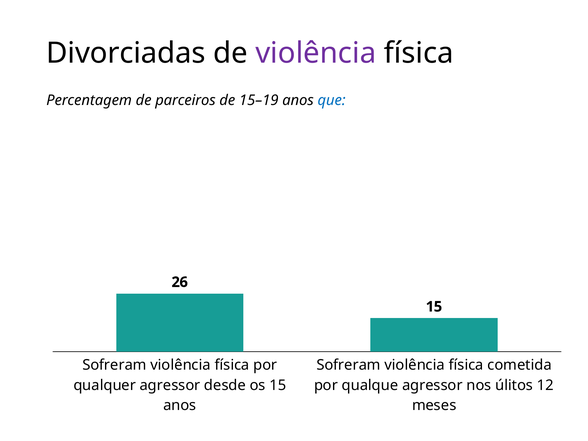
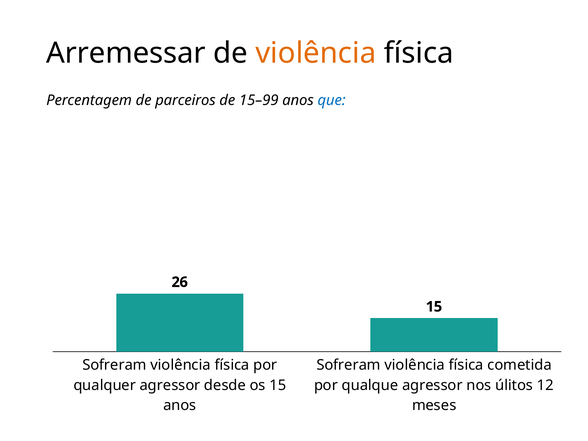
Divorciadas: Divorciadas -> Arremessar (126, 53)
violência colour: purple -> orange (316, 53)
15–19: 15–19 -> 15–99 (259, 100)
